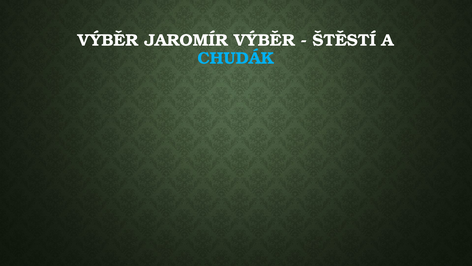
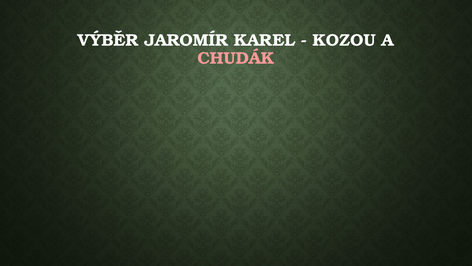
JAROMÍR VÝBĚR: VÝBĚR -> KAREL (264, 40)
ŠTĚSTÍ: ŠTĚSTÍ -> KOZOU (344, 40)
CHUDÁK colour: light blue -> pink (236, 58)
